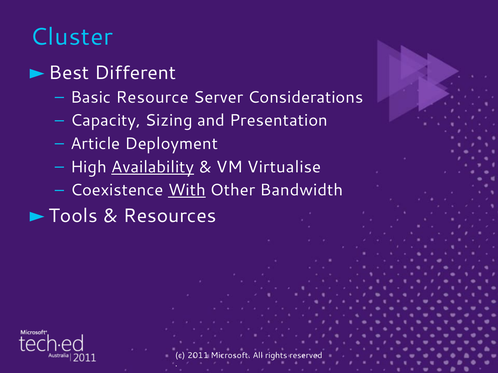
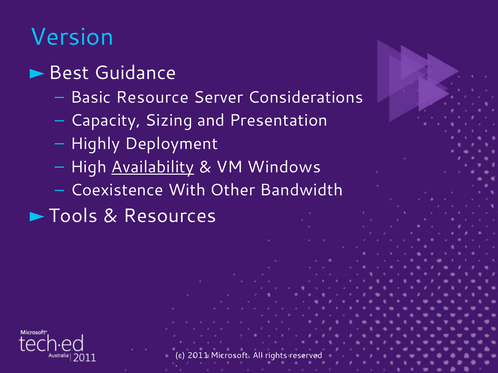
Cluster: Cluster -> Version (72, 37)
Different: Different -> Guidance (135, 73)
Article: Article -> Highly (95, 144)
Virtualise: Virtualise -> Windows (284, 167)
With underline: present -> none (187, 190)
